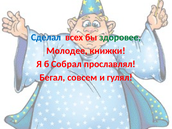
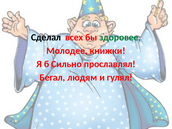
Сделал colour: blue -> black (46, 37)
Собрал: Собрал -> Сильно (67, 64)
совсем: совсем -> людям (82, 77)
